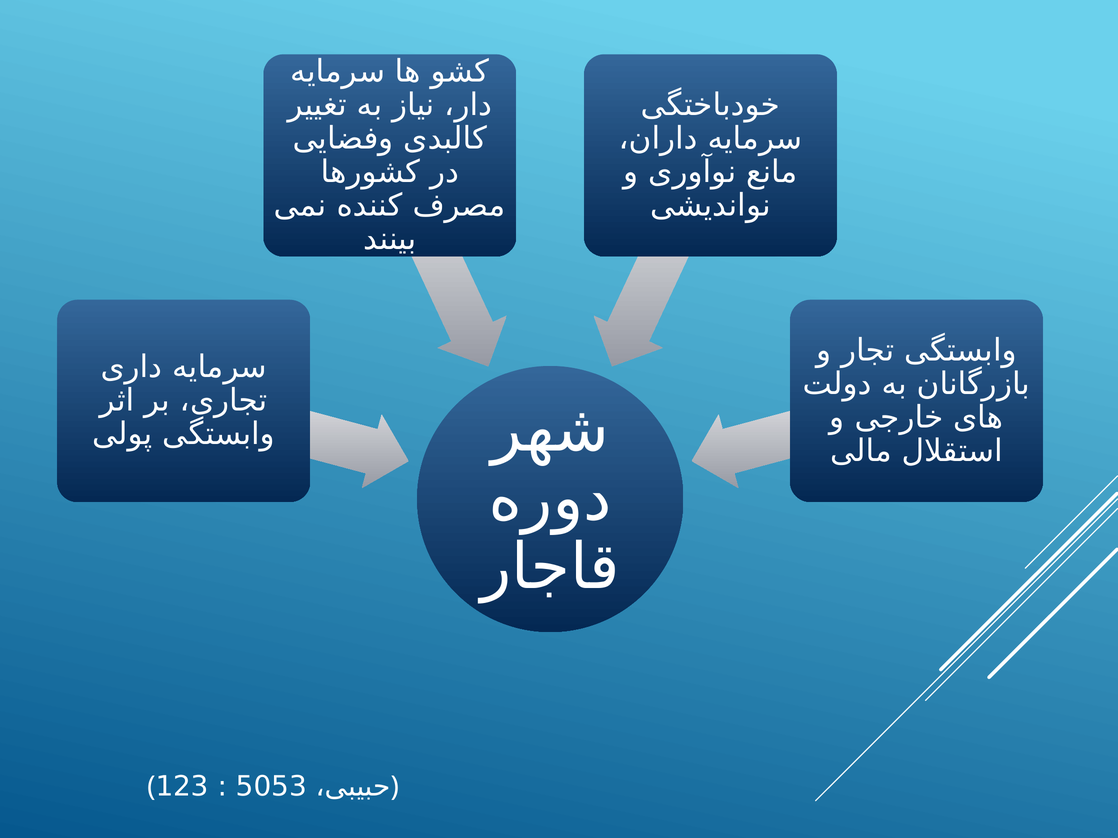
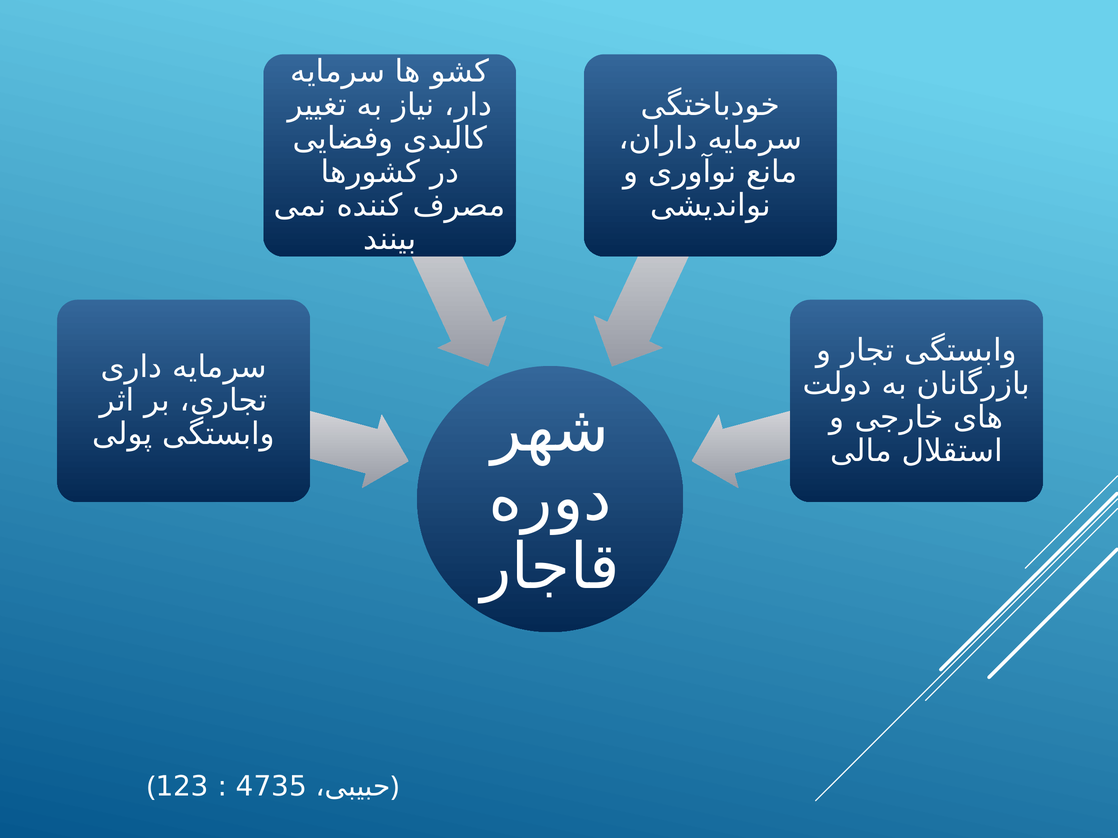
5053: 5053 -> 4735 (271, 787)
